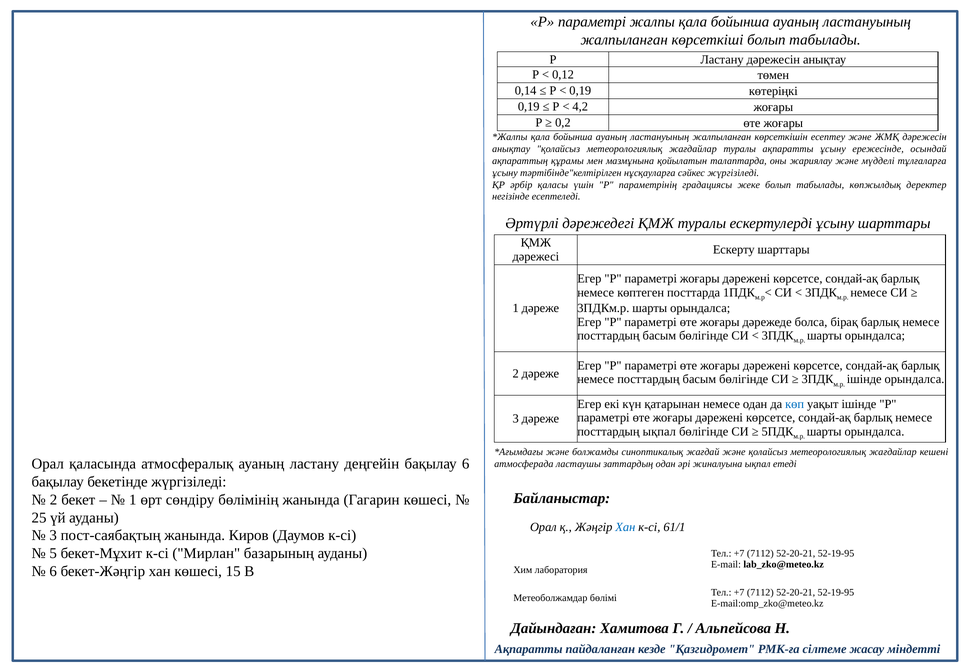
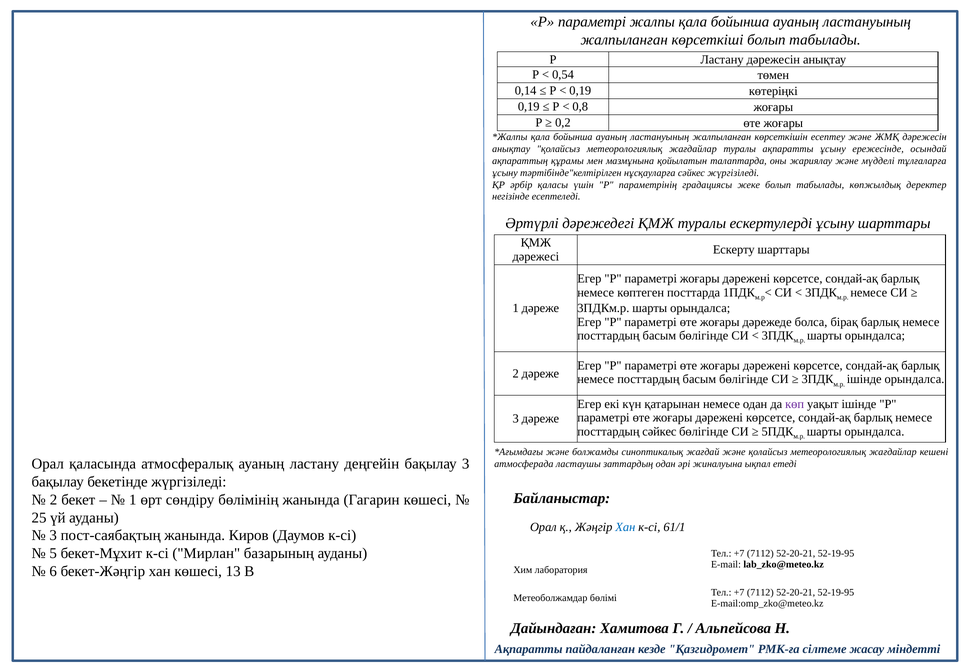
0,12: 0,12 -> 0,54 (563, 75)
4,2: 4,2 -> 0,8 (580, 107)
көп colour: blue -> purple (795, 404)
посттардың ықпал: ықпал -> сәйкес (659, 431)
бақылау 6: 6 -> 3 (466, 464)
15: 15 -> 13 (233, 571)
